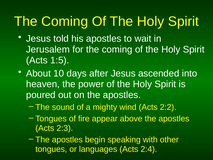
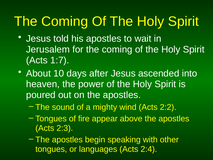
1:5: 1:5 -> 1:7 (60, 60)
